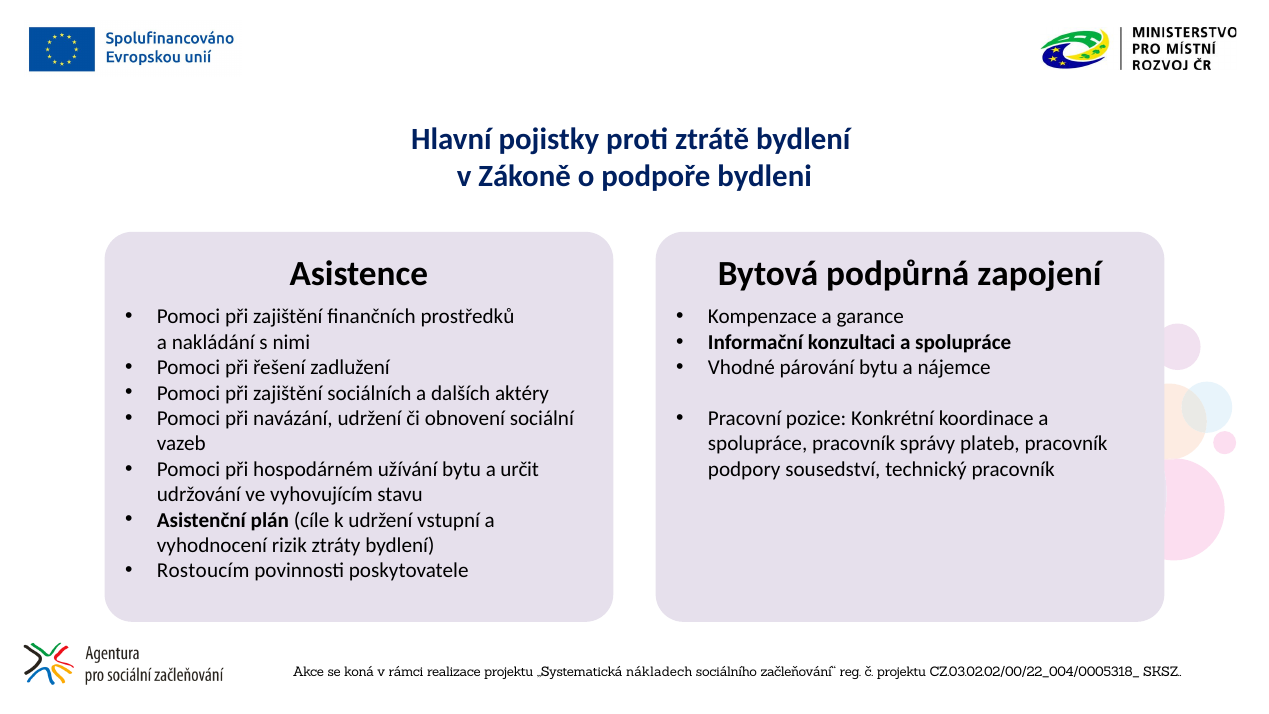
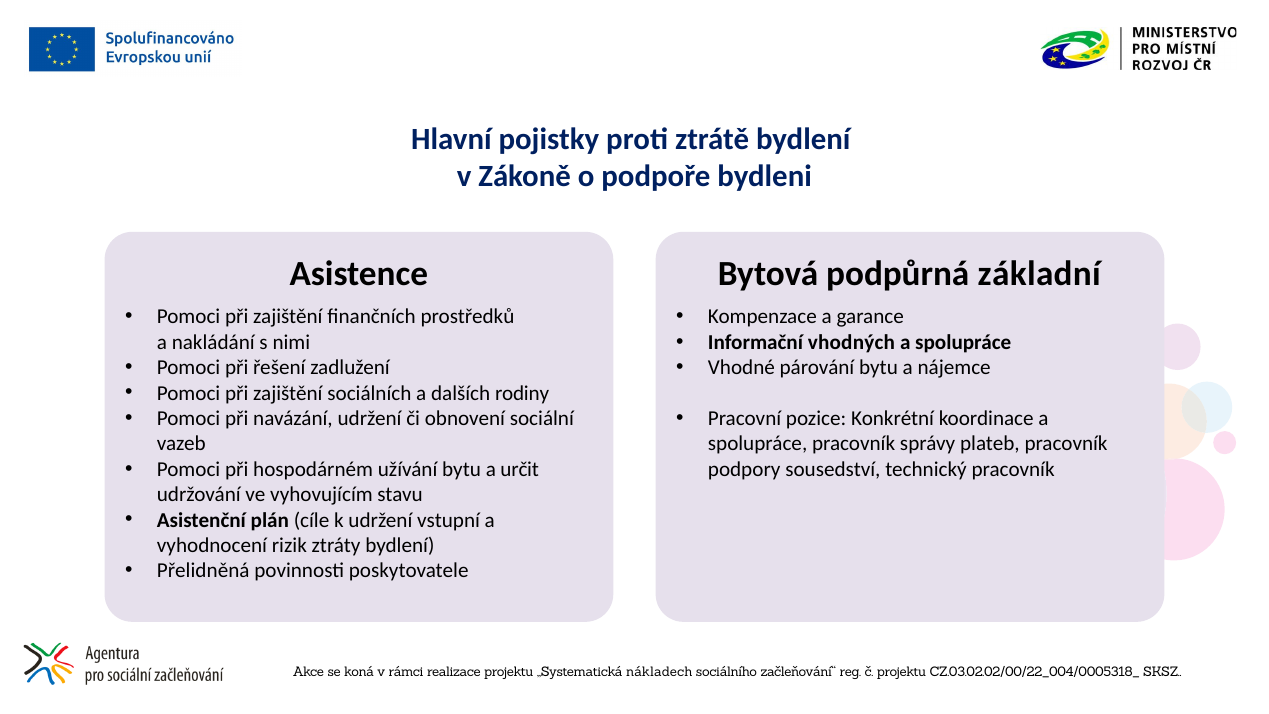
zapojení: zapojení -> základní (1039, 273)
konzultaci: konzultaci -> vhodných (851, 342)
aktéry: aktéry -> rodiny (522, 393)
Rostoucím: Rostoucím -> Přelidněná (203, 571)
